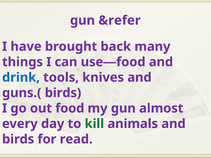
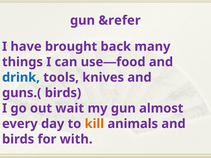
out food: food -> wait (70, 108)
kill colour: green -> orange (94, 124)
read: read -> with (76, 139)
